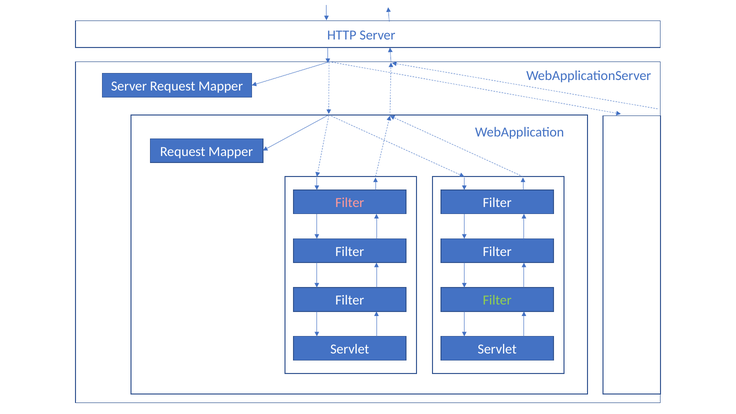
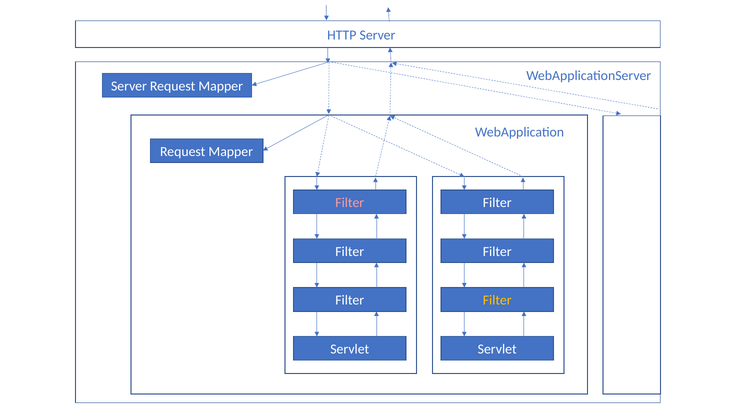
Filter colour: light green -> yellow (497, 300)
